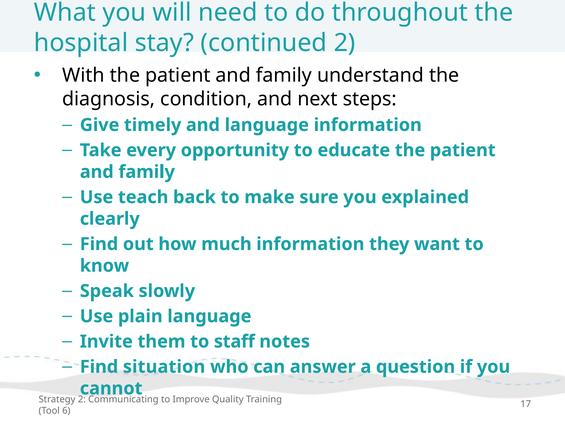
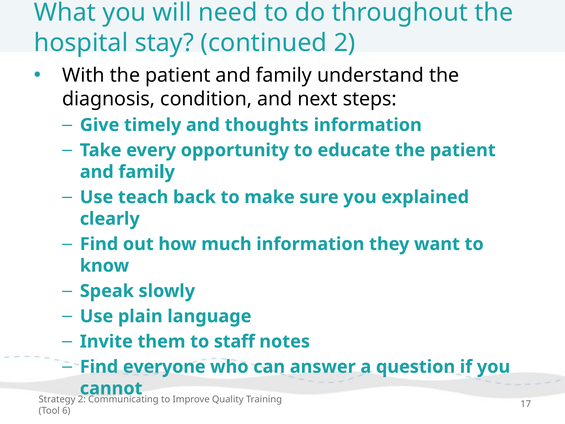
and language: language -> thoughts (267, 125)
situation: situation -> everyone (164, 367)
